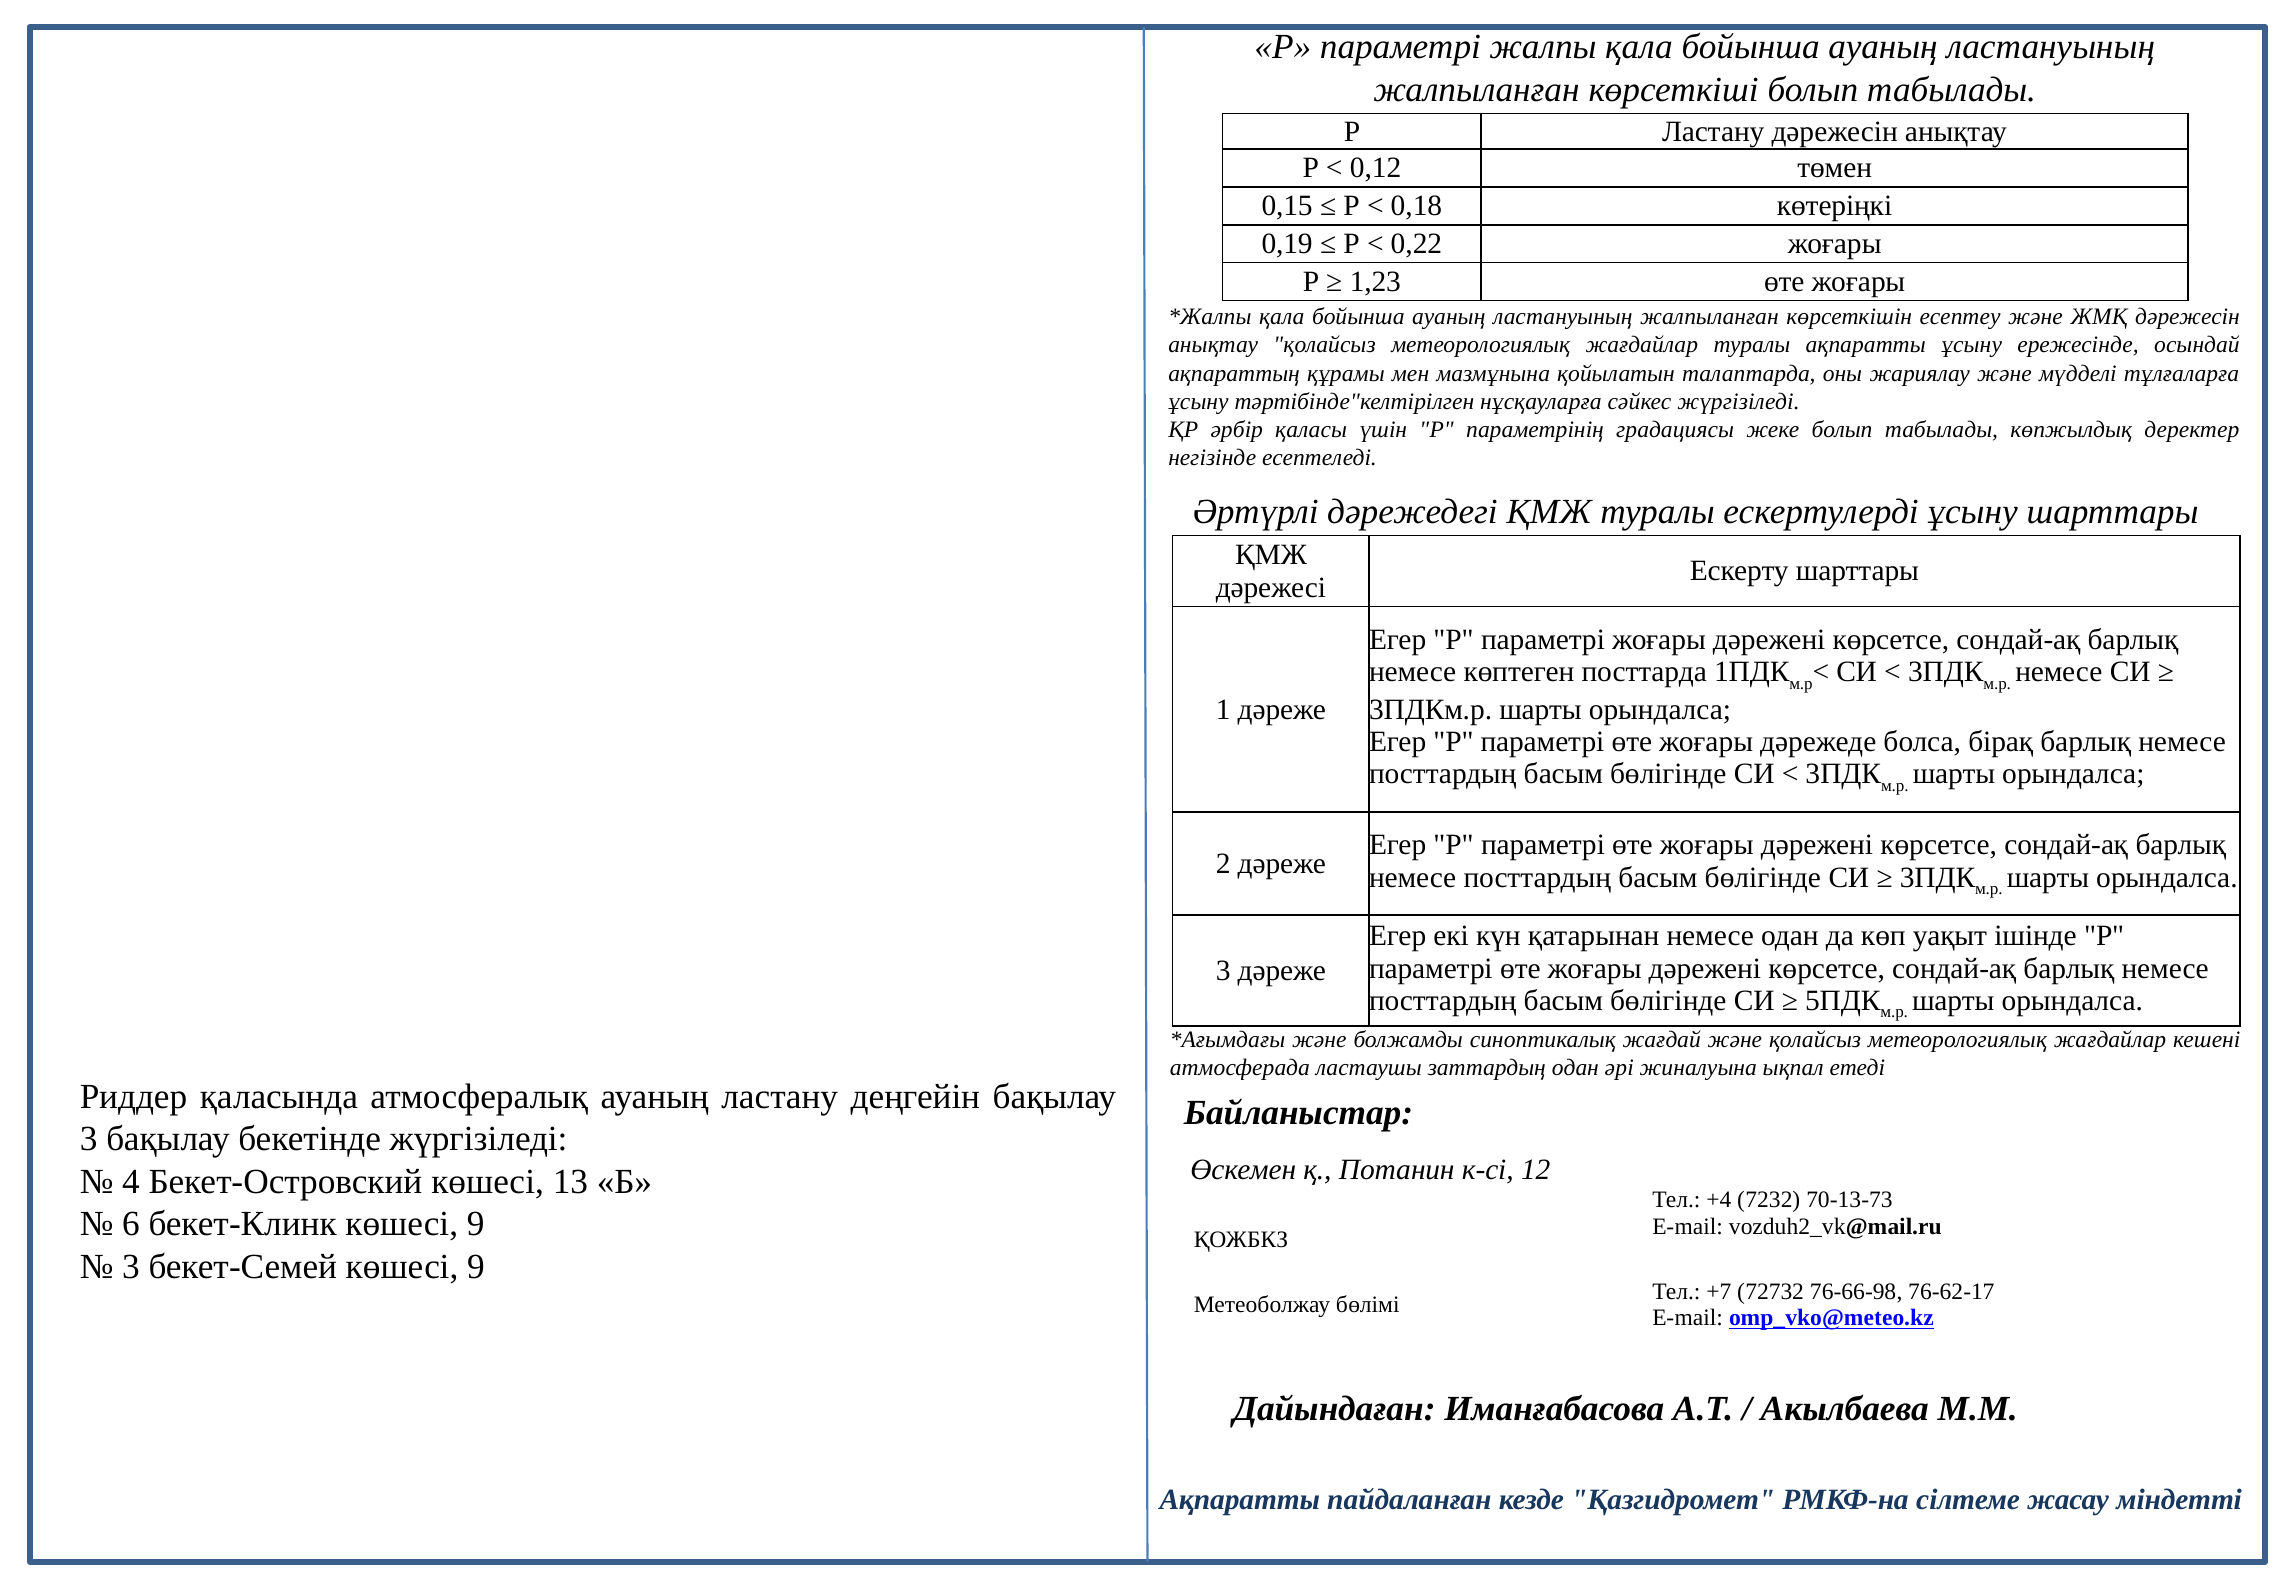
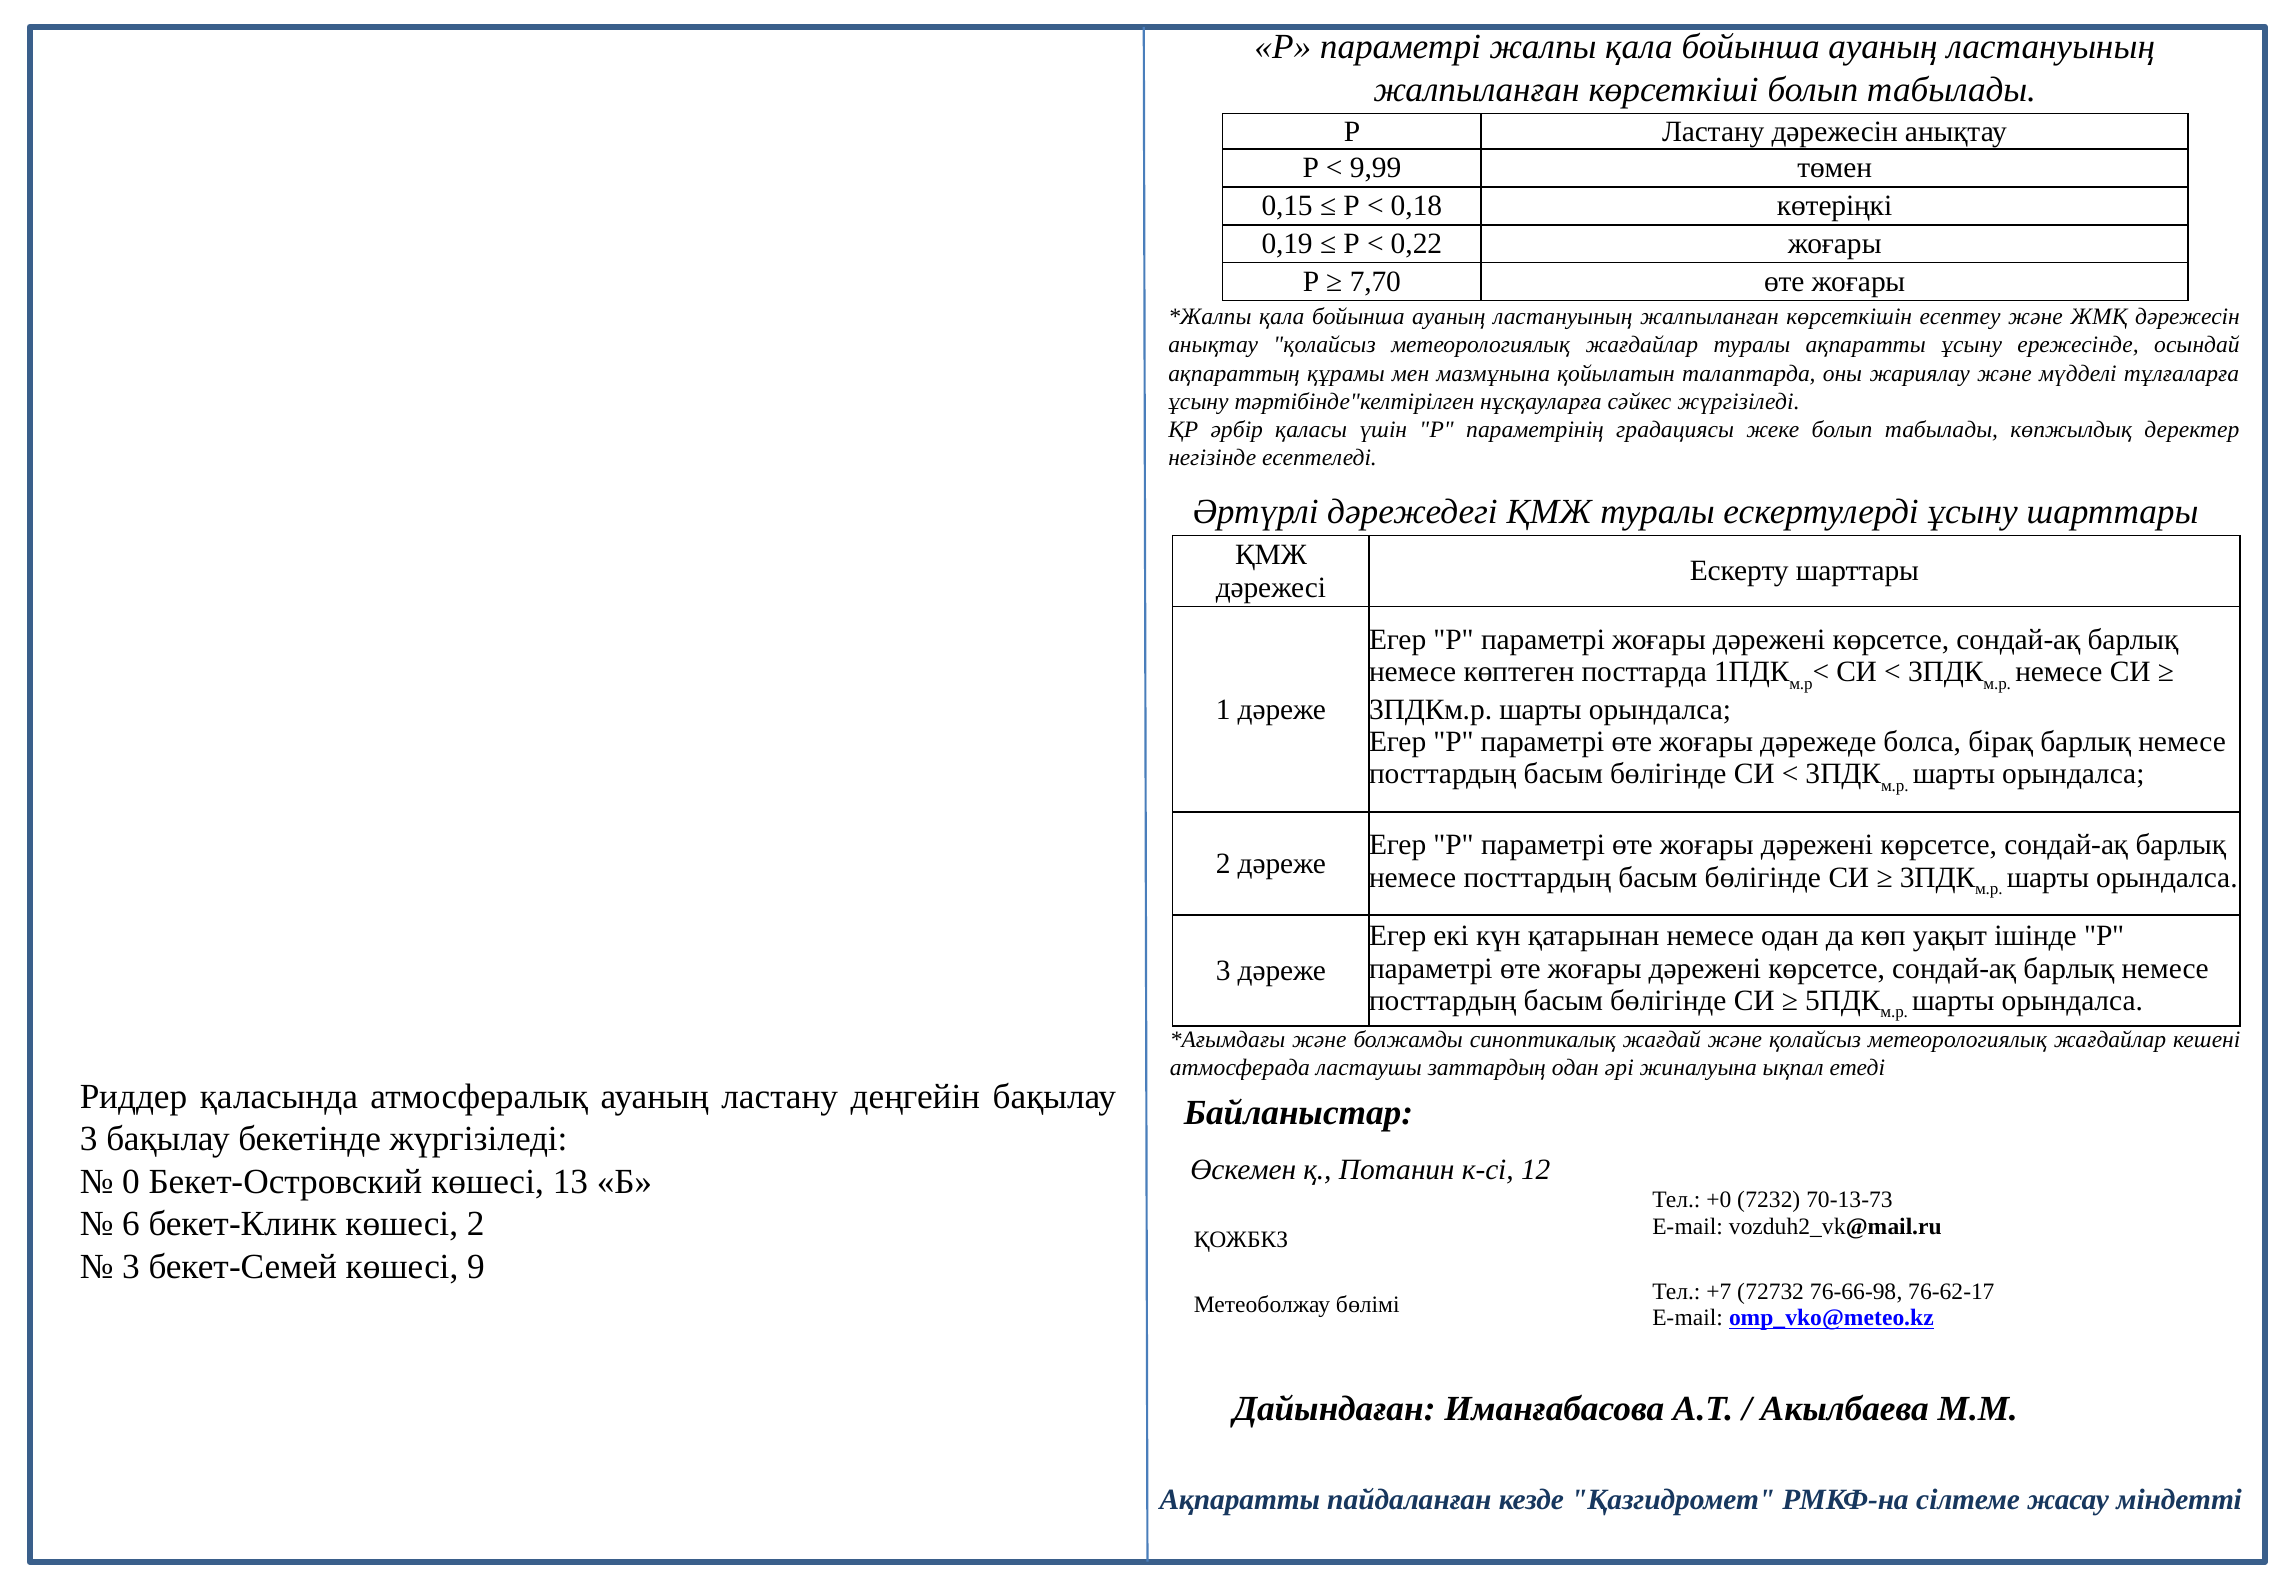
0,12: 0,12 -> 9,99 (1376, 168)
1,23: 1,23 -> 7,70 (1375, 281)
4: 4 -> 0 (131, 1182)
+4: +4 -> +0 (1719, 1200)
бекет-Клинк көшесі 9: 9 -> 2 (476, 1224)
